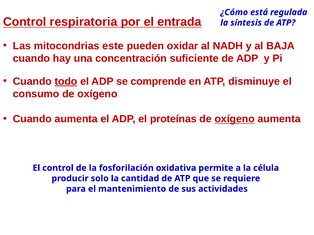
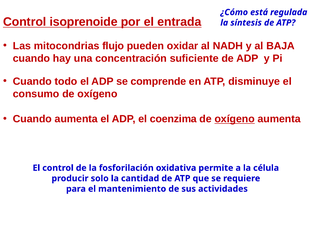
respiratoria: respiratoria -> isoprenoide (84, 22)
este: este -> flujo (113, 46)
todo underline: present -> none (66, 82)
proteínas: proteínas -> coenzima (173, 119)
